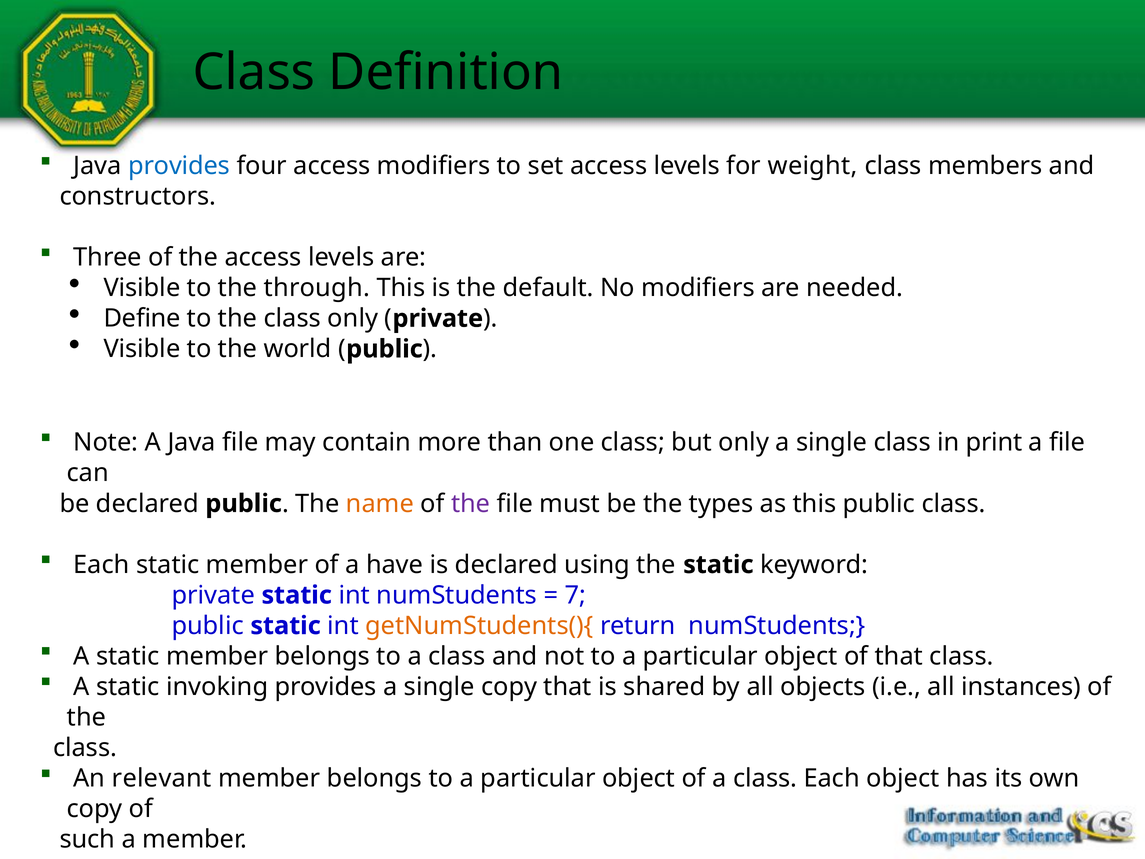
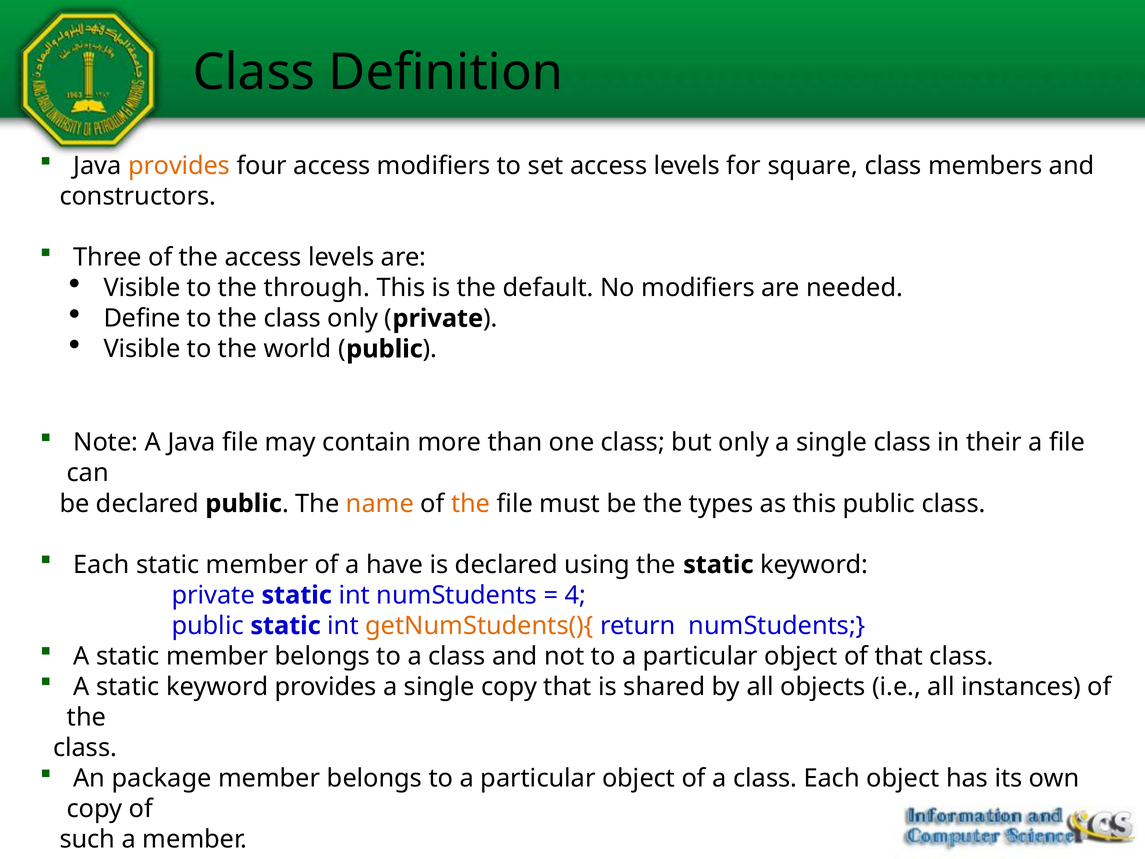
provides colour: blue -> orange (179, 166)
weight: weight -> square (813, 166)
print: print -> their (994, 442)
the colour: purple -> orange (471, 503)
7: 7 -> 4 (575, 595)
A static invoking: invoking -> keyword (217, 687)
relevant: relevant -> package (162, 778)
